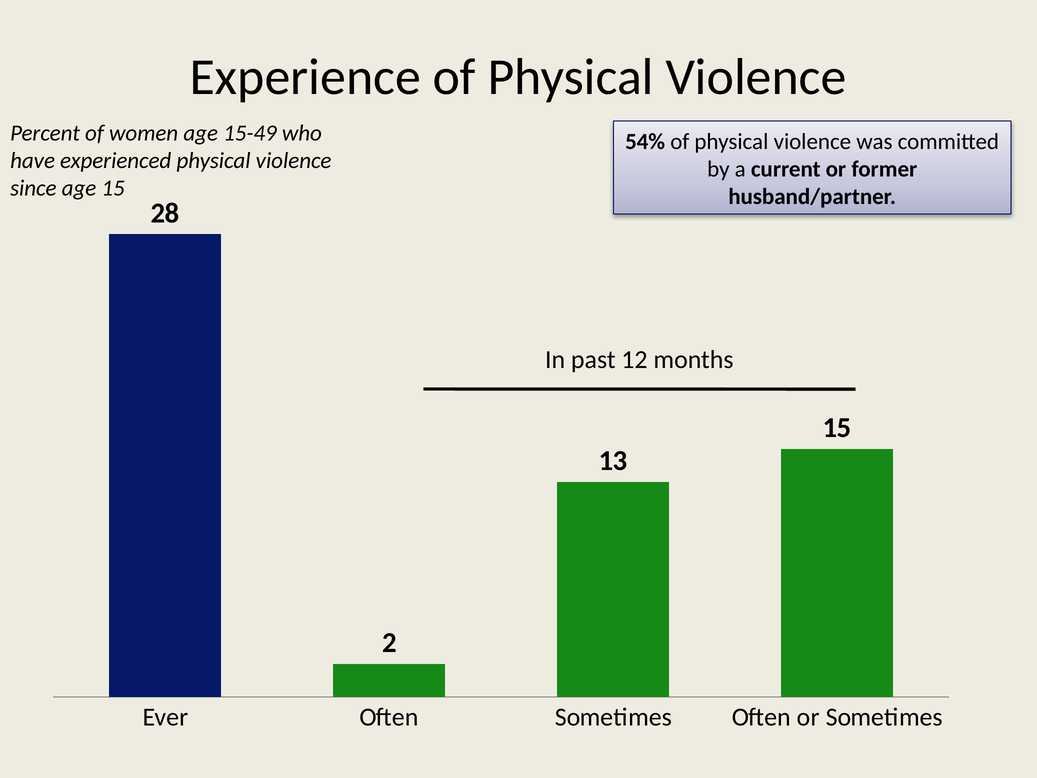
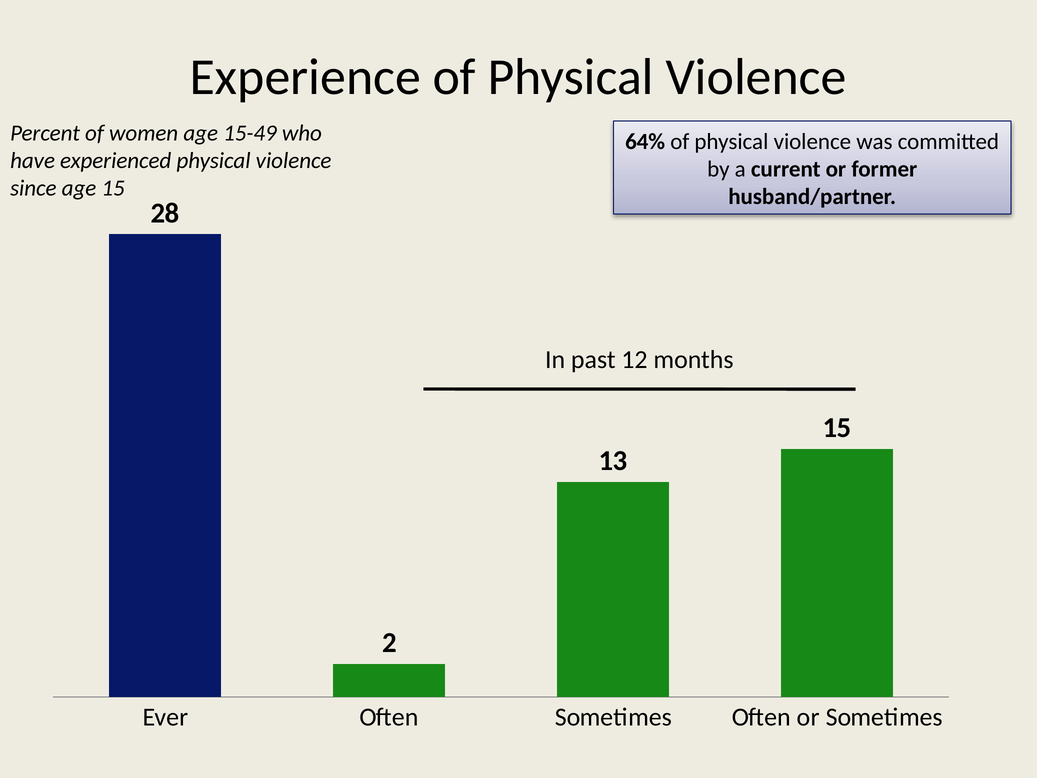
54%: 54% -> 64% (645, 142)
